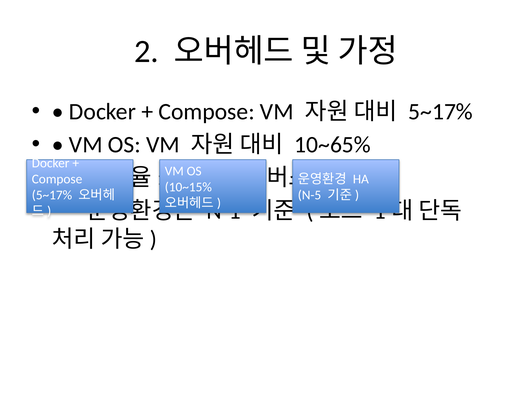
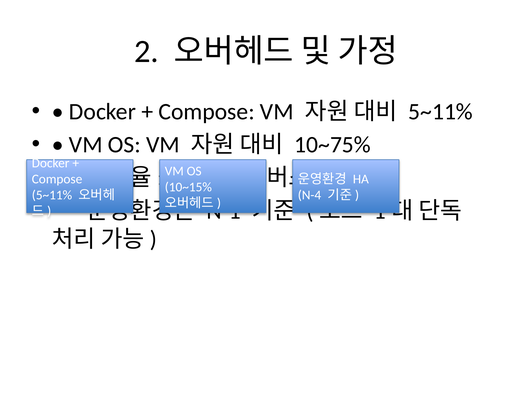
5~17%: 5~17% -> 5~11% (441, 112)
10~65%: 10~65% -> 10~75% (333, 145)
5~17%: 5~17% -> 5~11% (52, 195)
N-5: N-5 -> N-4 (310, 195)
